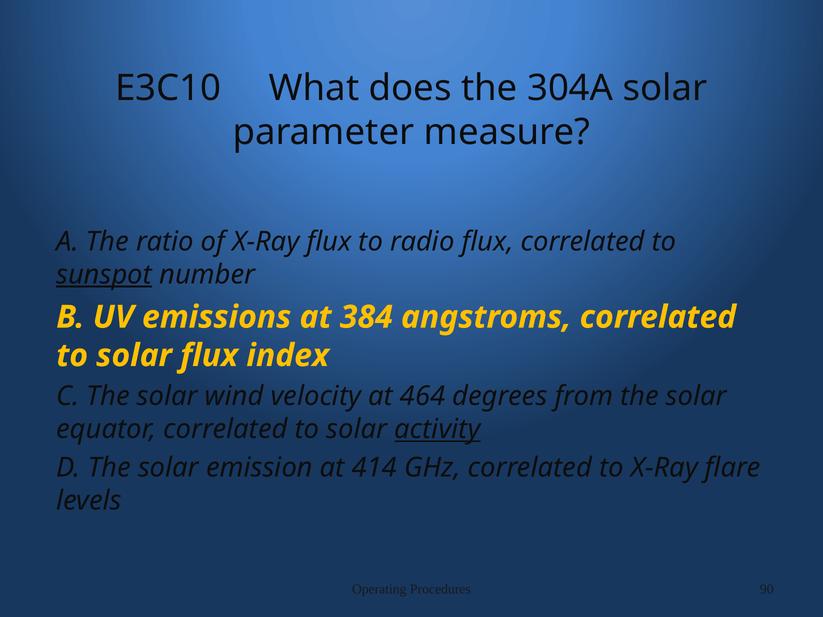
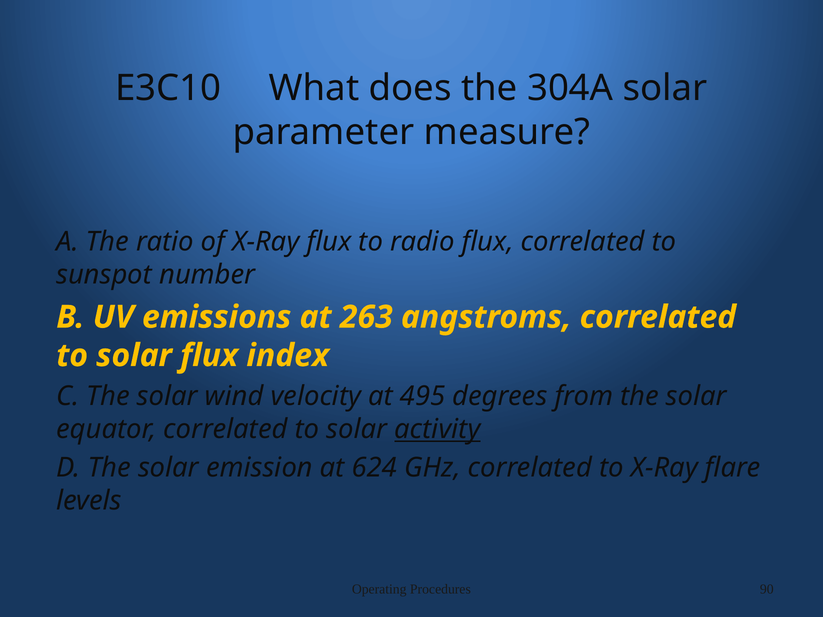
sunspot underline: present -> none (104, 275)
384: 384 -> 263 (366, 317)
464: 464 -> 495 (423, 397)
414: 414 -> 624 (374, 468)
